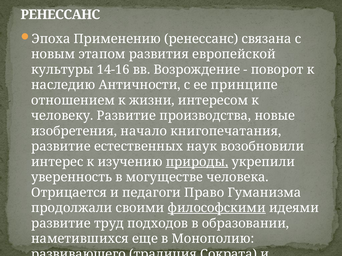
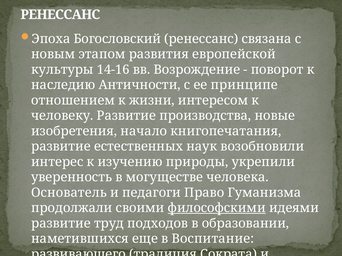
Применению: Применению -> Богословский (117, 39)
природы underline: present -> none (197, 162)
Отрицается: Отрицается -> Основатель (69, 193)
Монополию: Монополию -> Воспитание (213, 239)
